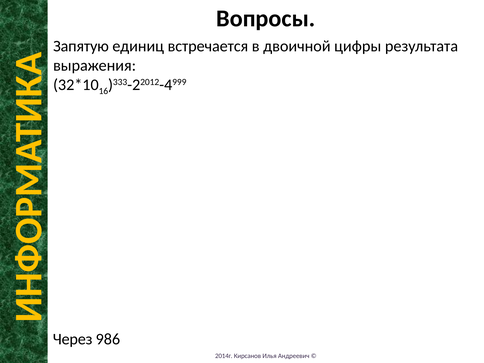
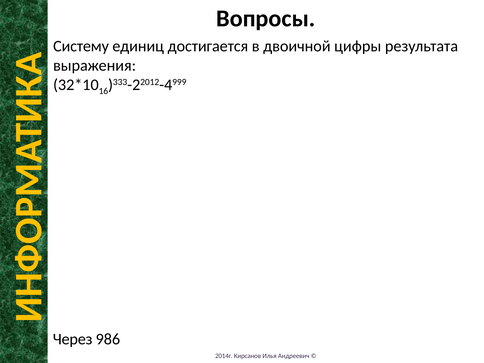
Запятую: Запятую -> Систему (81, 46)
встречается: встречается -> достигается (208, 46)
